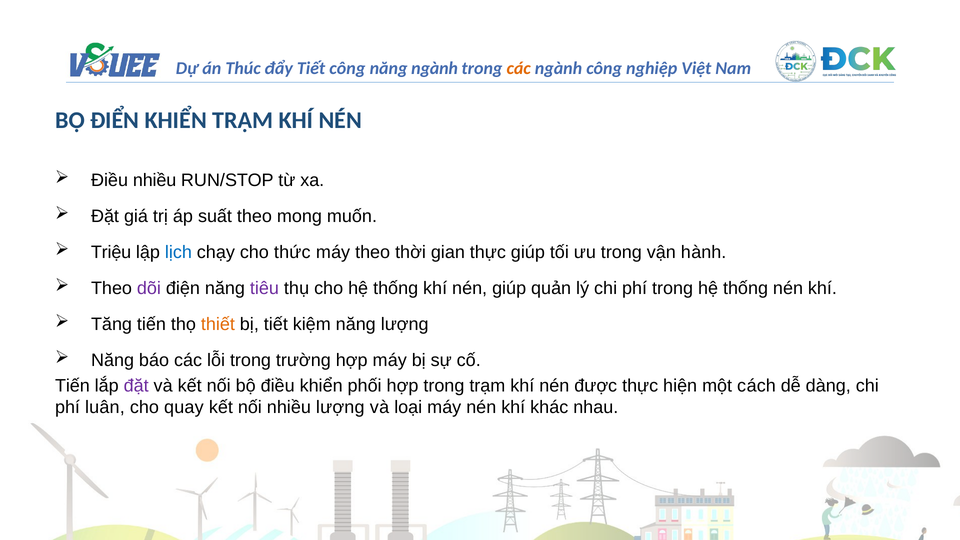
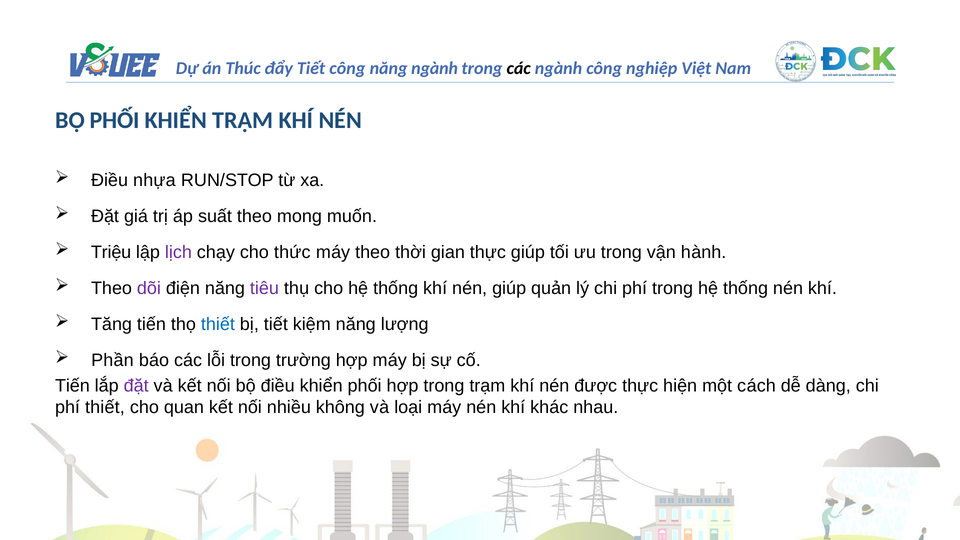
các colour: orange -> black (519, 68)
BỘ ĐIỂN: ĐIỂN -> PHỐI (115, 120)
Điều nhiều: nhiều -> nhựa (154, 180)
lịch colour: blue -> purple (178, 252)
thiết colour: orange -> blue (218, 324)
Năng: Năng -> Phần (112, 360)
phí luân: luân -> thiết (105, 408)
quay: quay -> quan (184, 408)
nhiều lượng: lượng -> không (340, 408)
